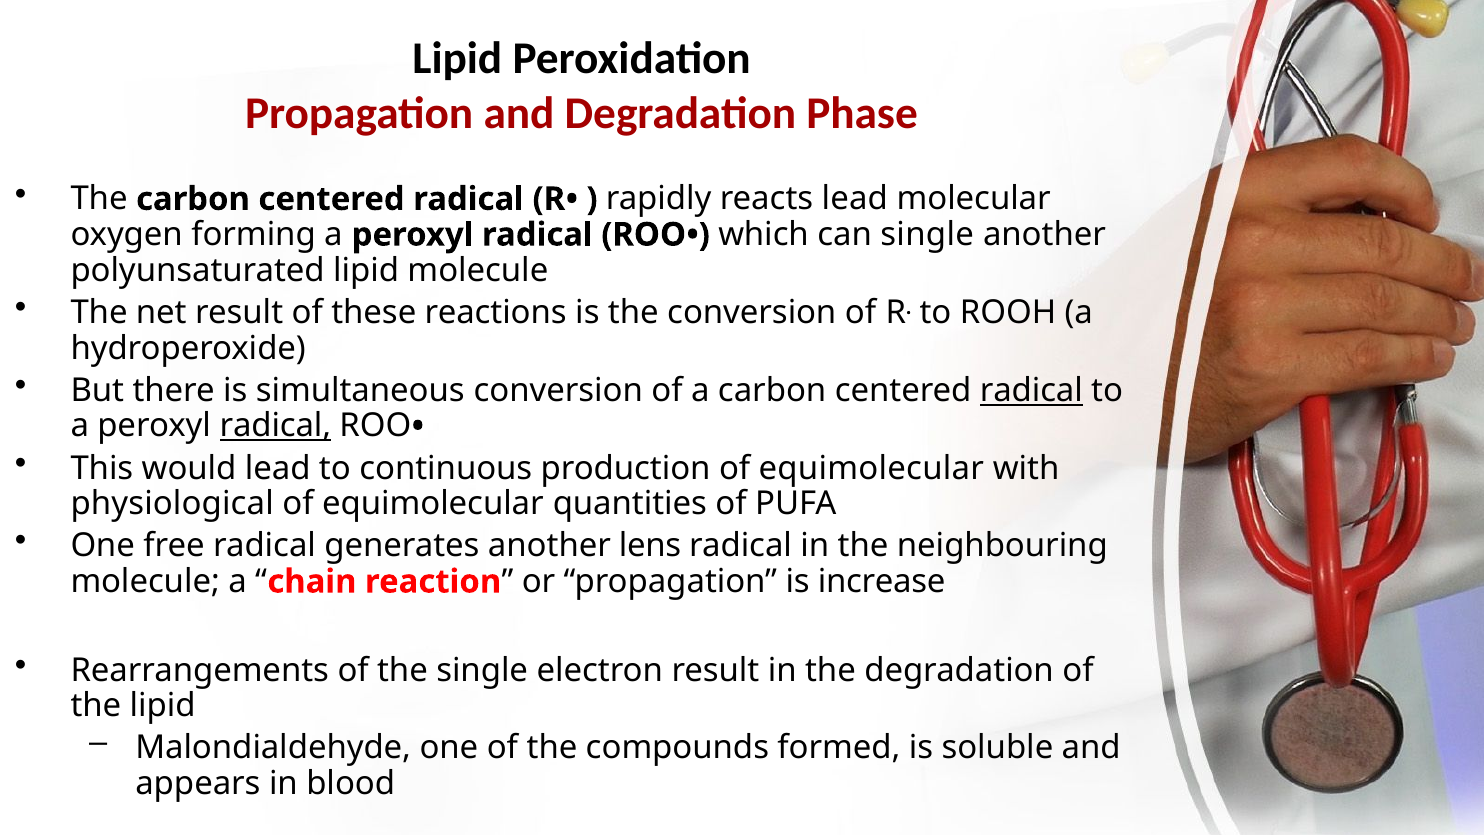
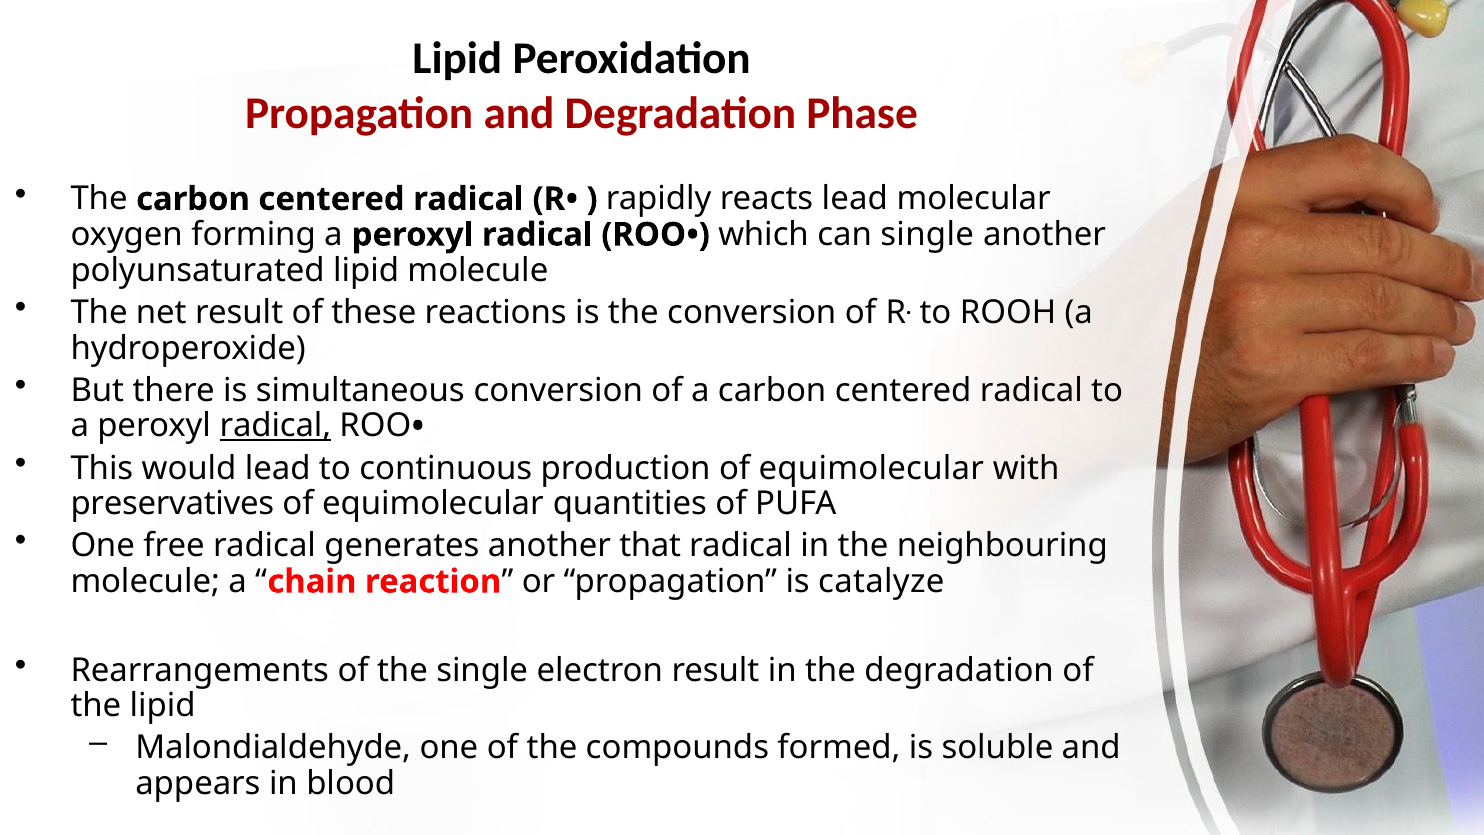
radical underline: present -> none (1031, 390)
physiological: physiological -> preservatives (172, 504)
lens: lens -> that (650, 546)
increase: increase -> catalyze (881, 582)
